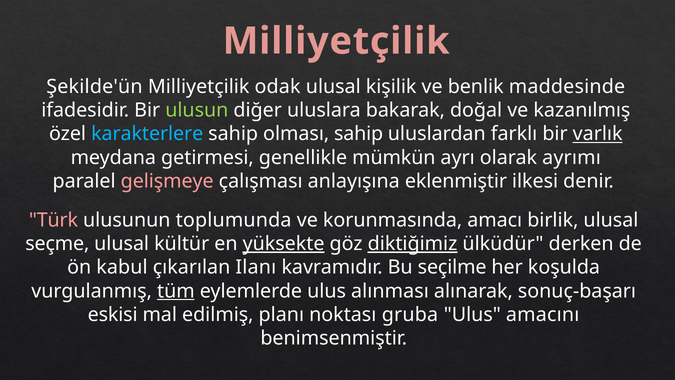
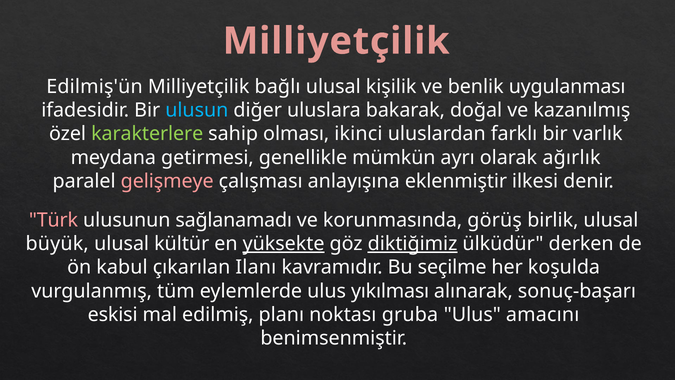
Şekilde'ün: Şekilde'ün -> Edilmiş'ün (94, 87)
odak: odak -> bağlı (278, 87)
maddesinde: maddesinde -> uygulanması (567, 87)
ulusun colour: light green -> light blue (197, 110)
karakterlere colour: light blue -> light green (147, 134)
olması sahip: sahip -> ikinci (358, 134)
varlık underline: present -> none (598, 134)
ayrımı: ayrımı -> ağırlık (572, 157)
toplumunda: toplumunda -> sağlanamadı (234, 220)
amacı: amacı -> görüş (495, 220)
seçme: seçme -> büyük (57, 243)
tüm underline: present -> none (176, 291)
alınması: alınması -> yıkılması (390, 291)
